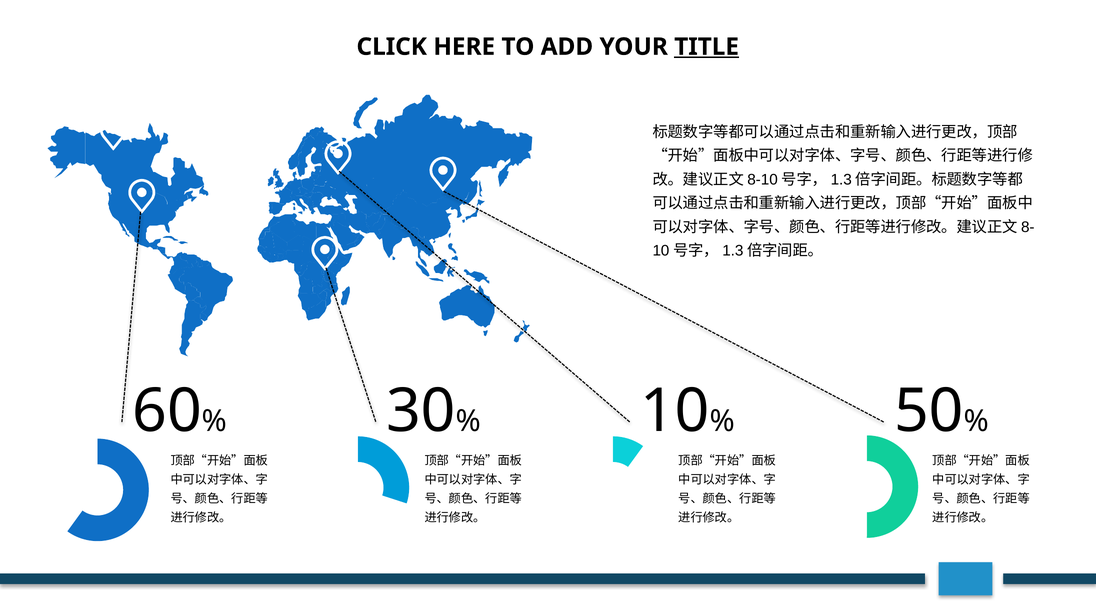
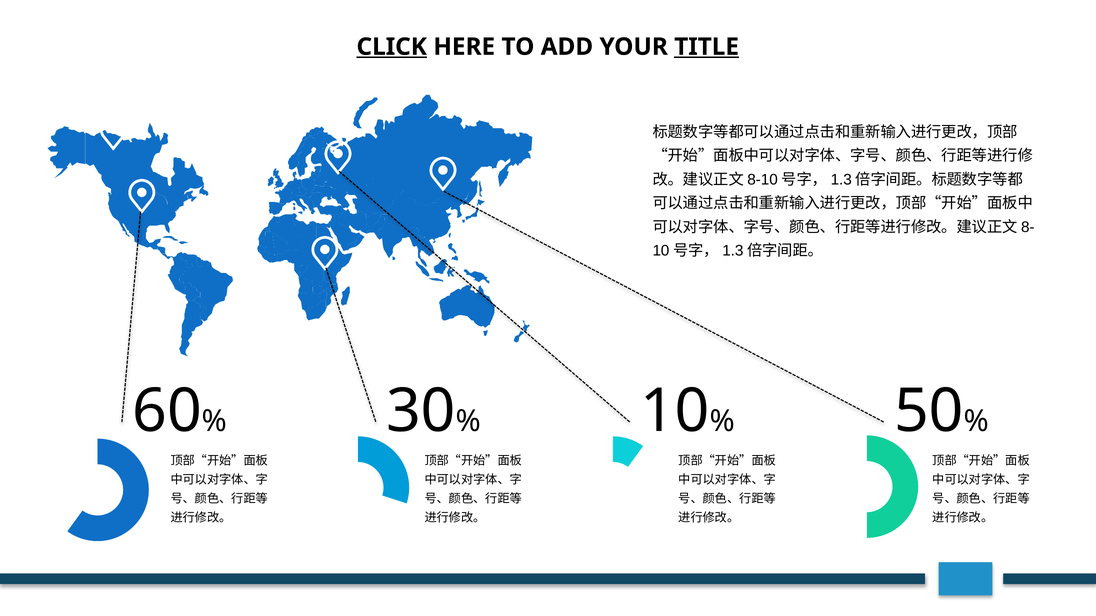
CLICK underline: none -> present (392, 47)
